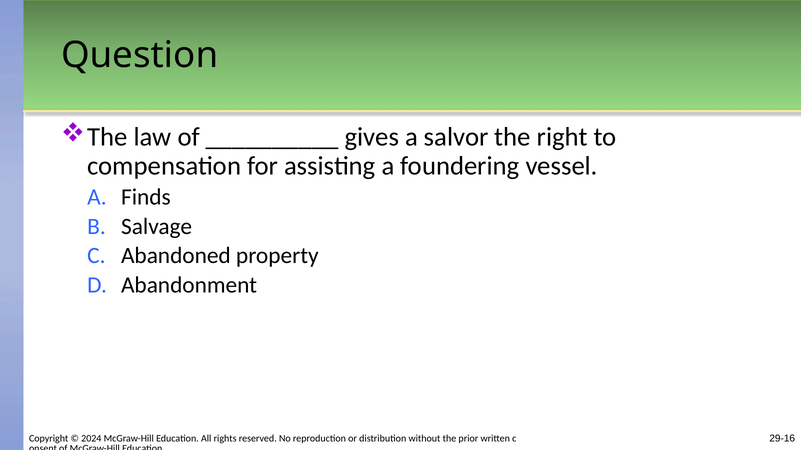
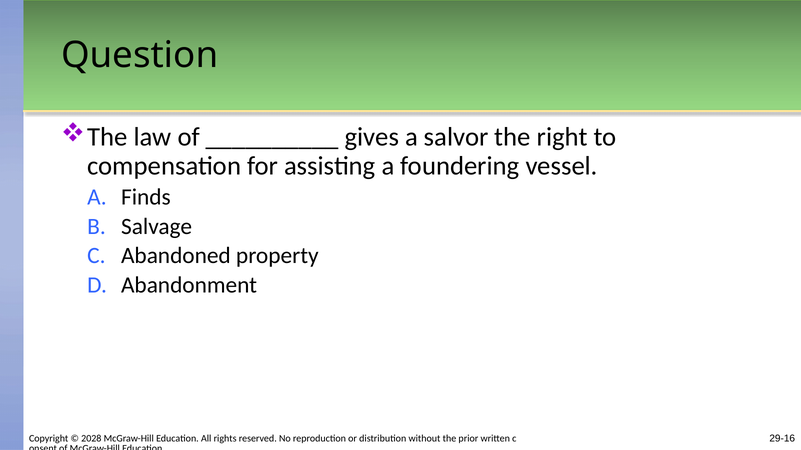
2024: 2024 -> 2028 (91, 439)
